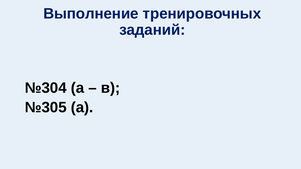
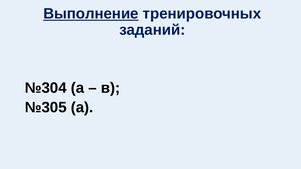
Выполнение underline: none -> present (91, 14)
